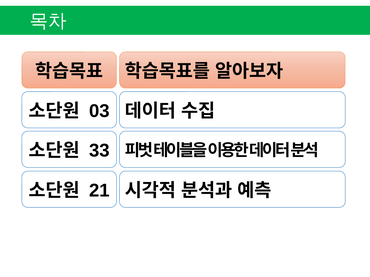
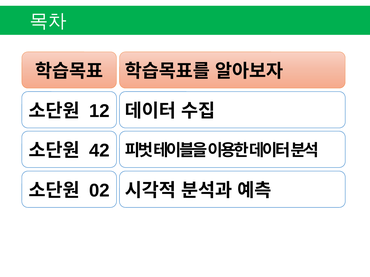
03: 03 -> 12 (99, 111)
33: 33 -> 42 (99, 151)
21: 21 -> 02 (99, 191)
